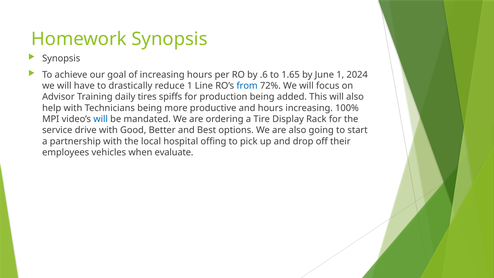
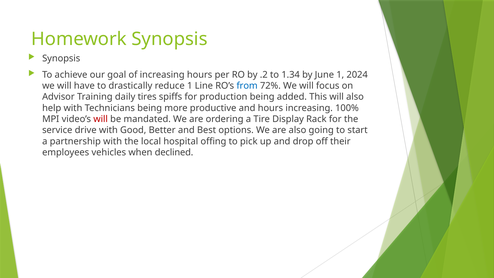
.6: .6 -> .2 (264, 75)
1.65: 1.65 -> 1.34 (291, 75)
will colour: blue -> red (101, 119)
evaluate: evaluate -> declined (174, 152)
